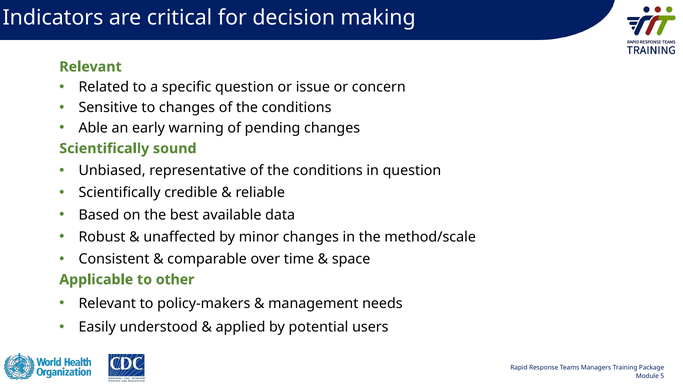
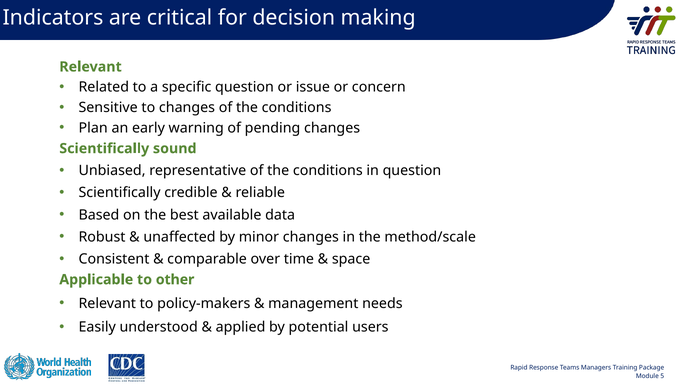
Able: Able -> Plan (93, 128)
